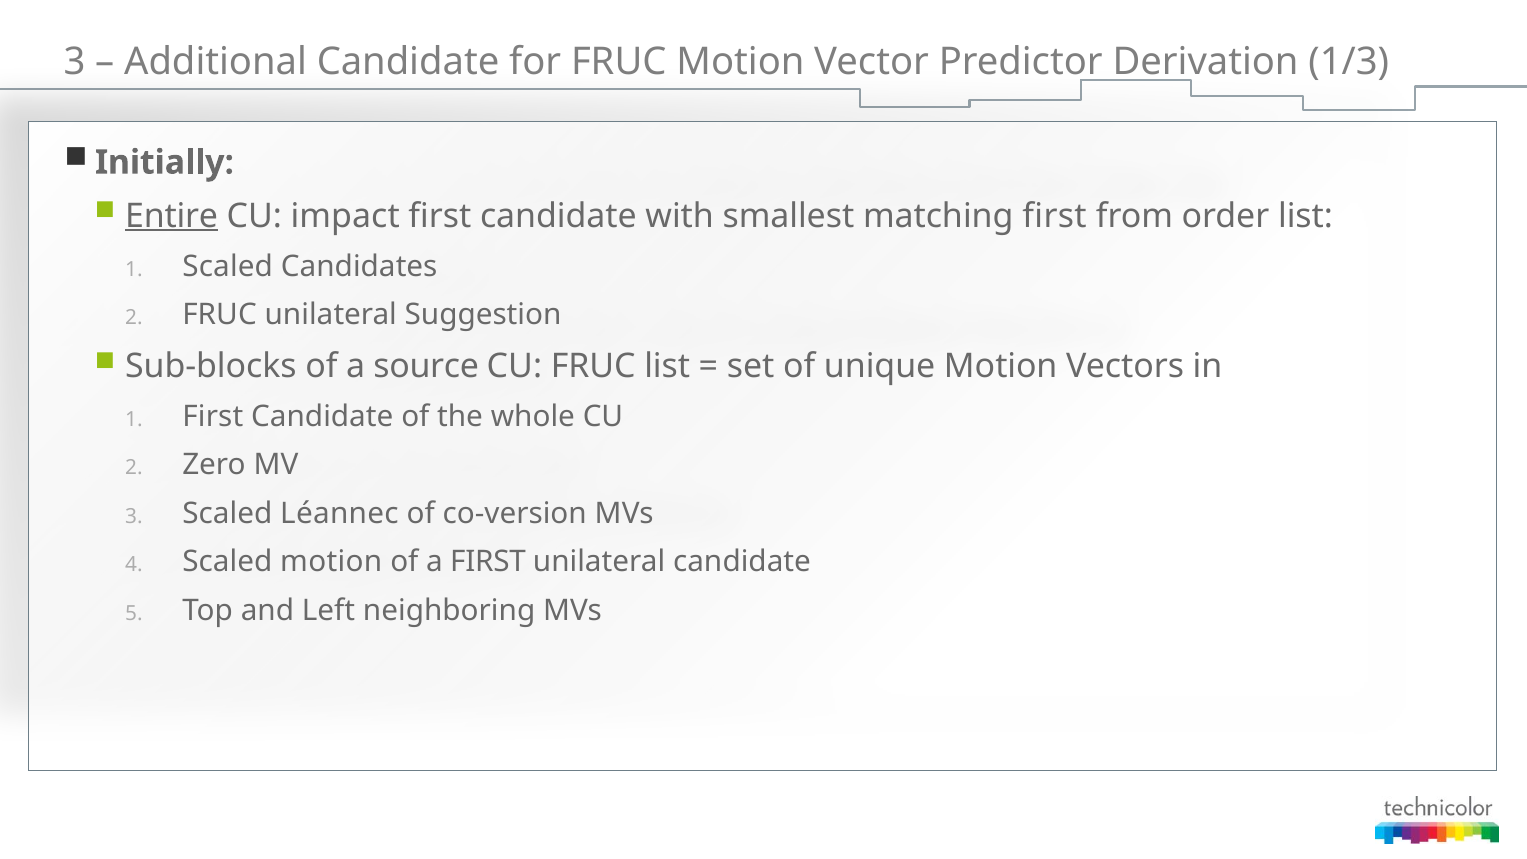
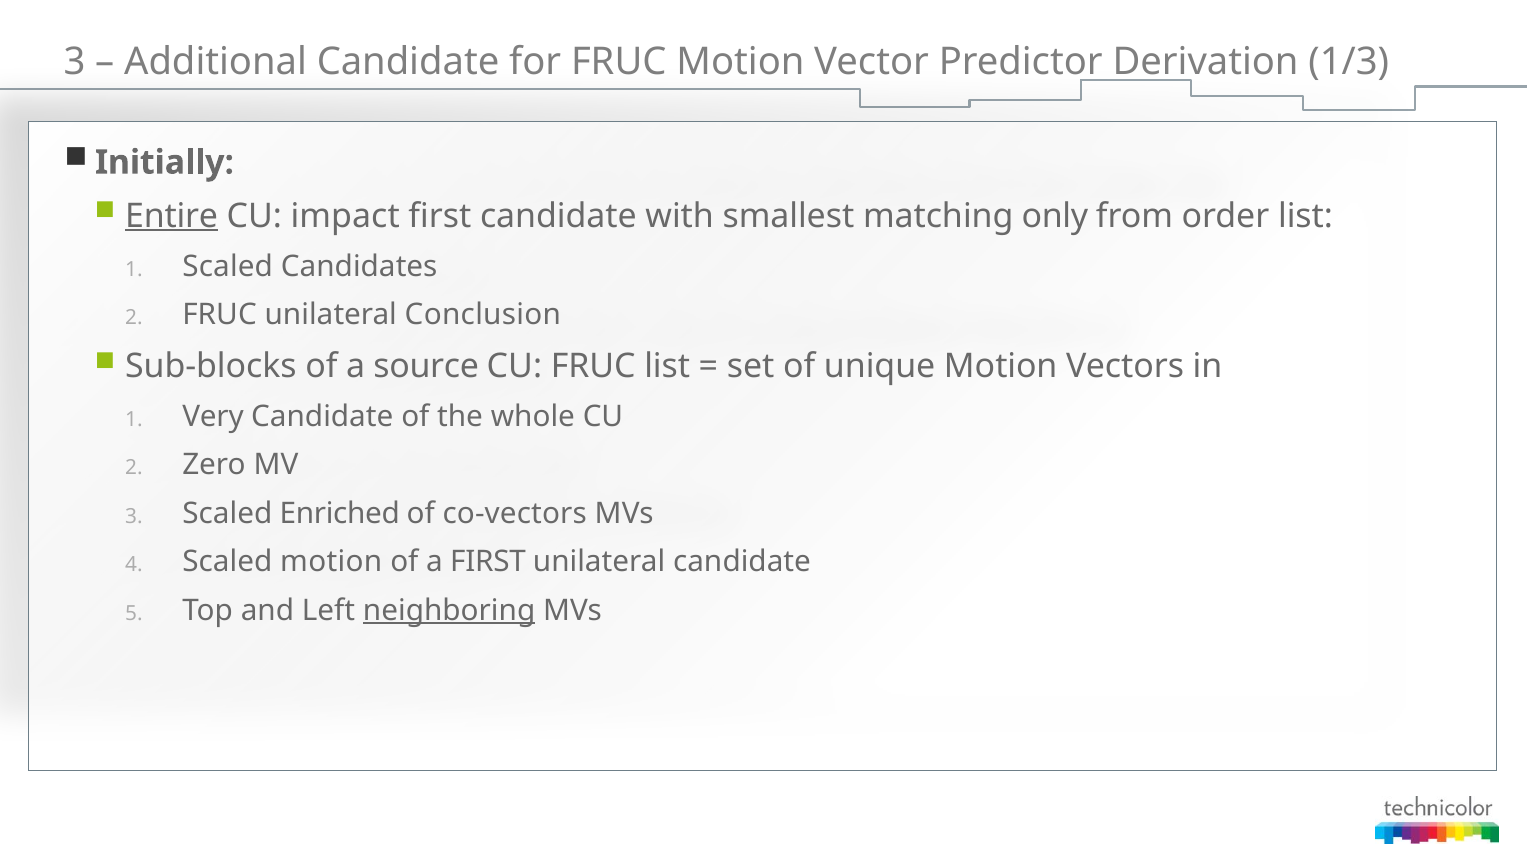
matching first: first -> only (1055, 216)
Suggestion: Suggestion -> Conclusion (483, 315)
First: First -> Very (213, 417)
Léannec: Léannec -> Enriched (340, 514)
co-version: co-version -> co-vectors (515, 514)
neighboring underline: none -> present (449, 610)
